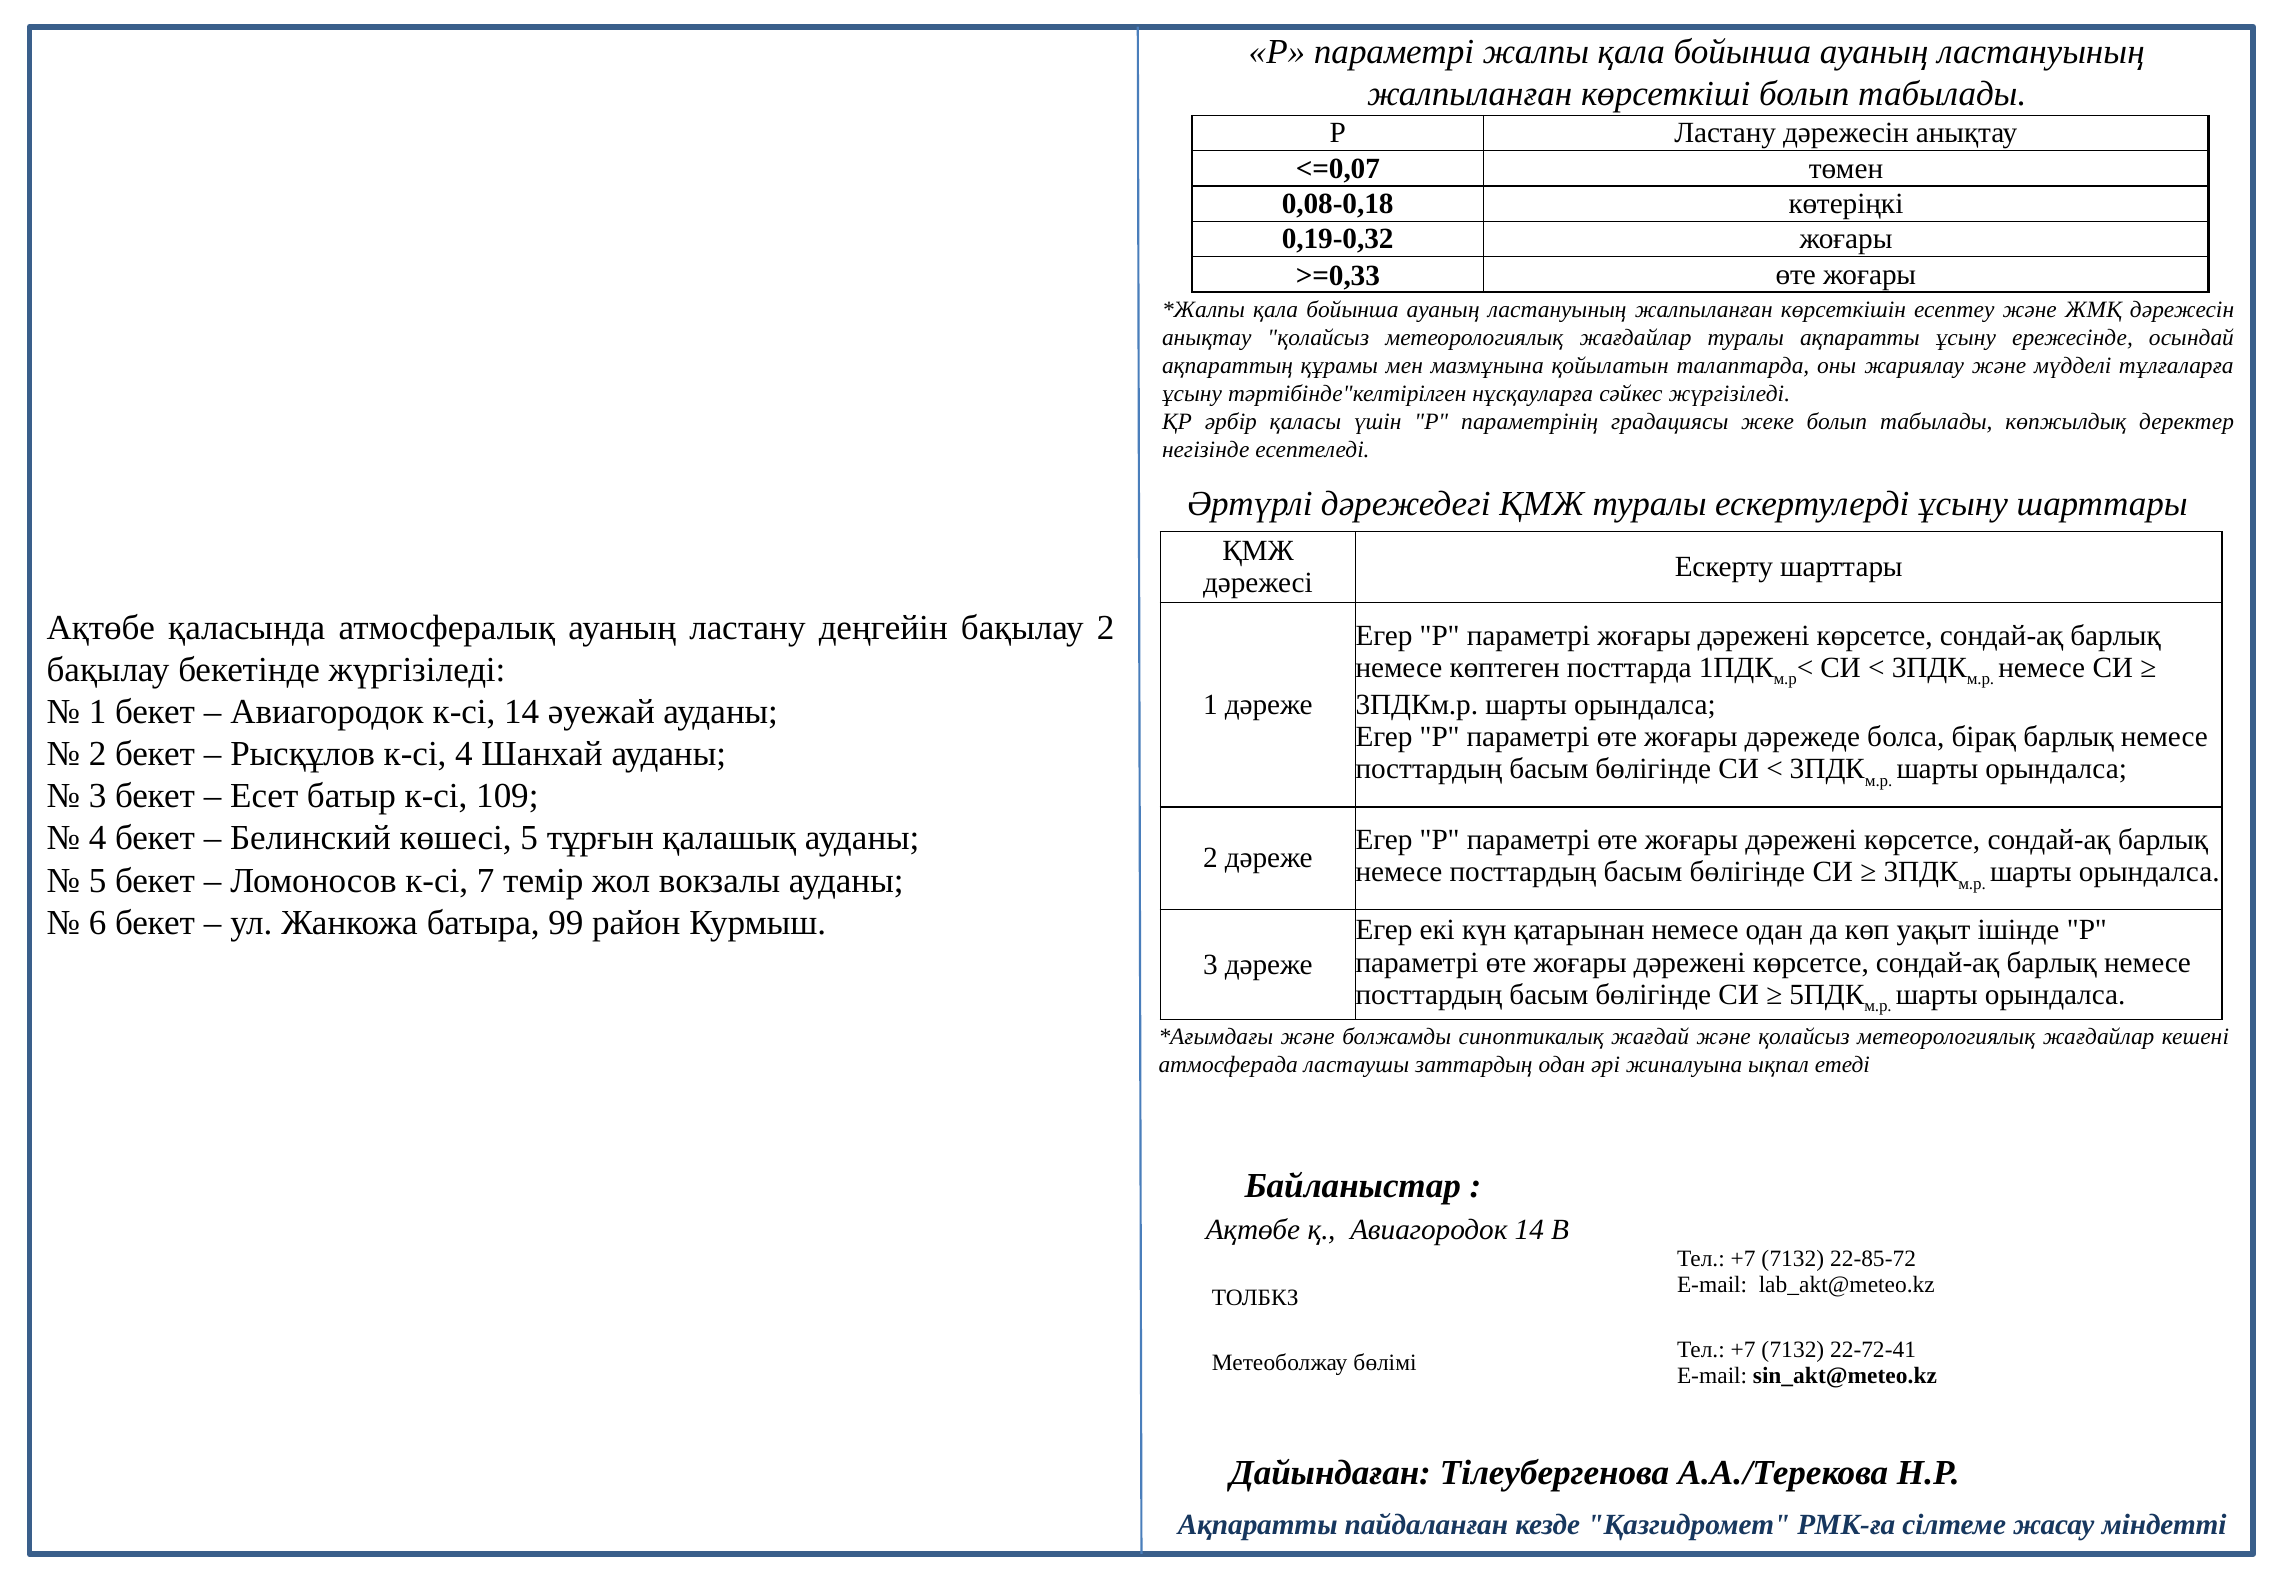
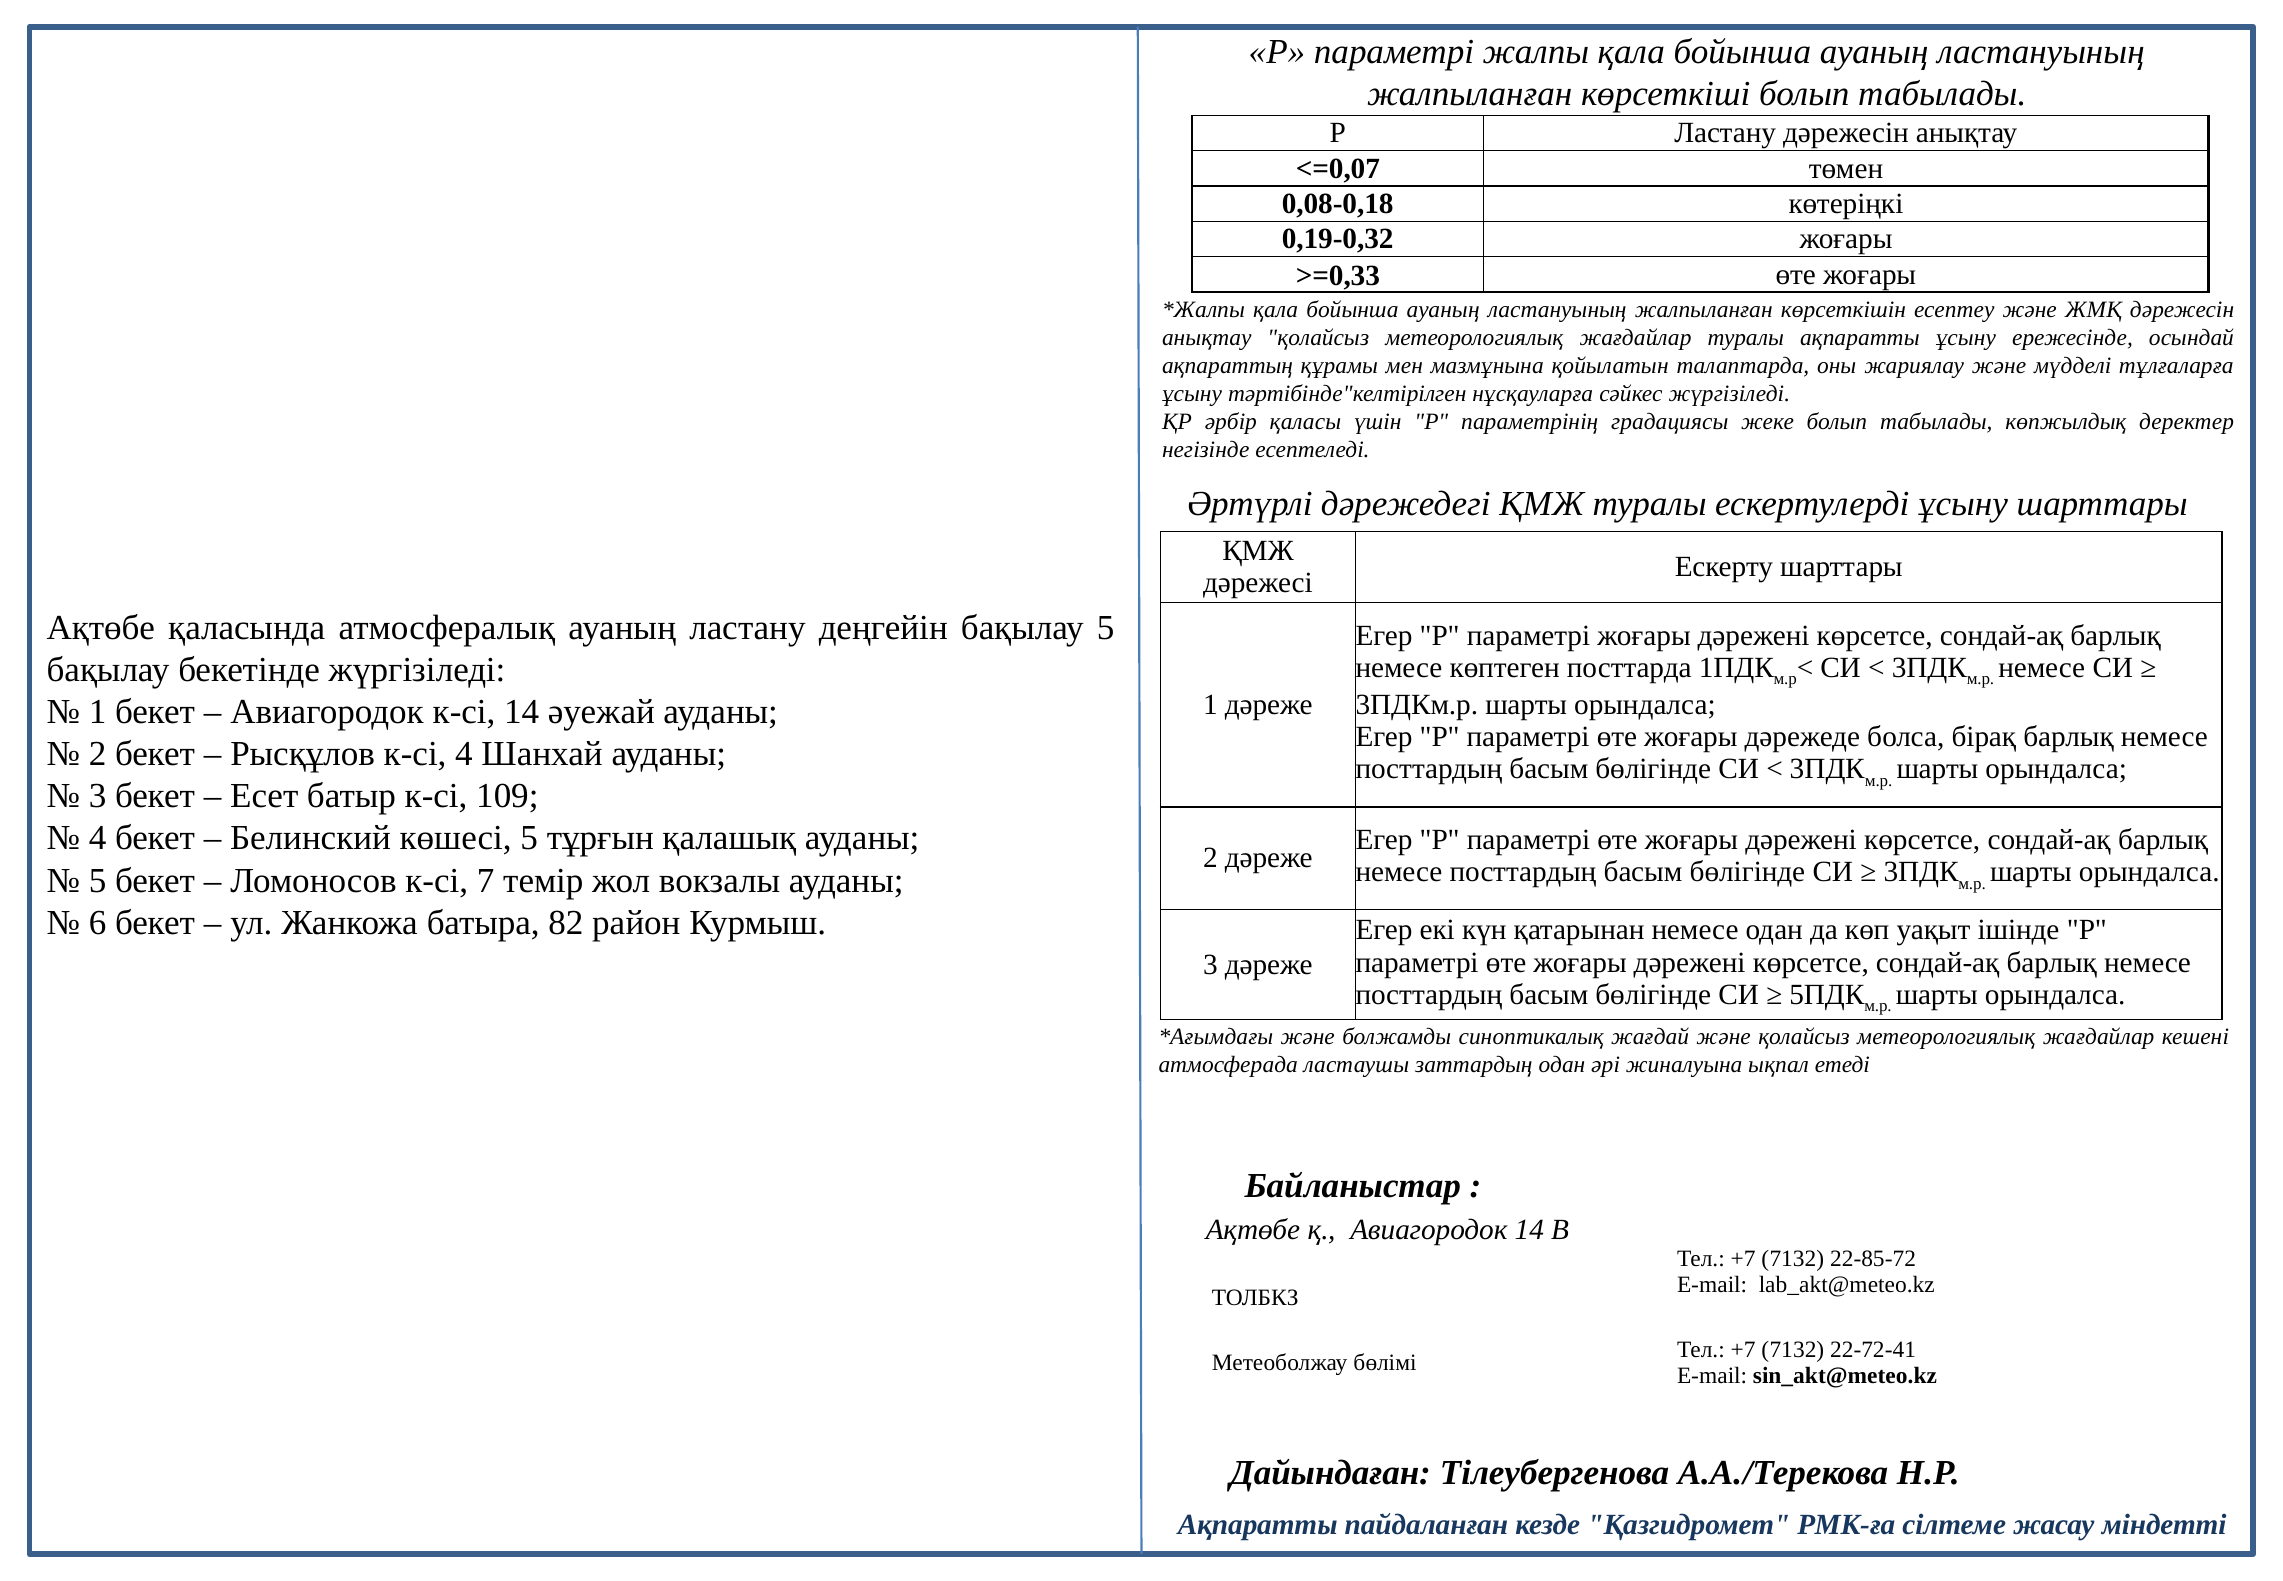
бақылау 2: 2 -> 5 (1106, 627)
99: 99 -> 82 (566, 922)
